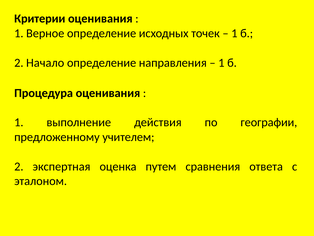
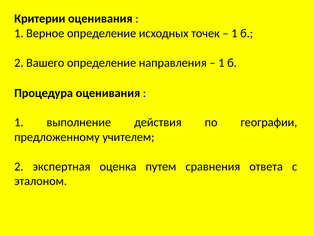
Начало: Начало -> Вашего (45, 63)
